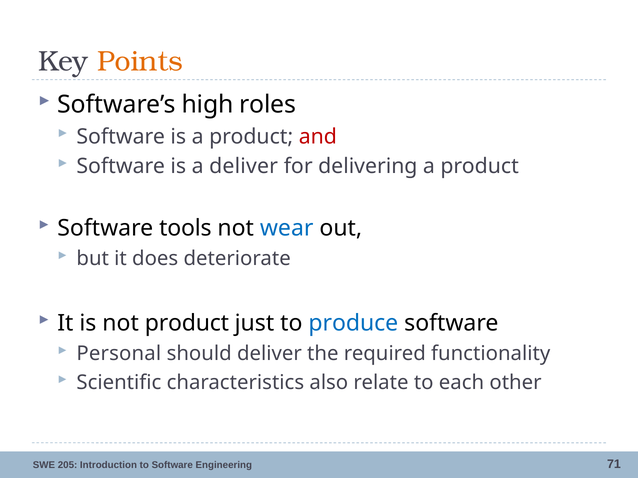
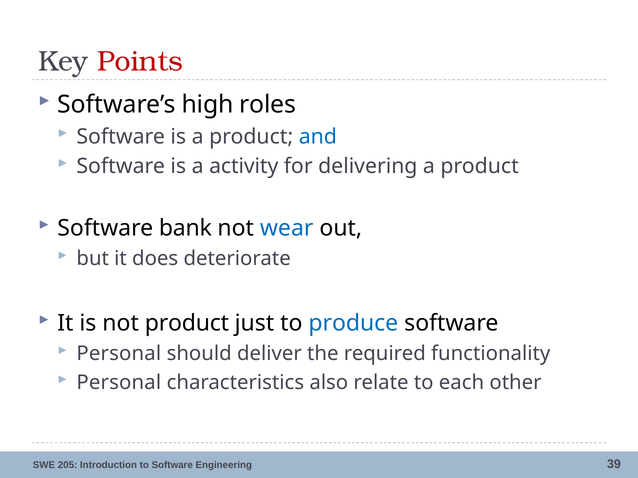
Points colour: orange -> red (140, 61)
and colour: red -> blue (318, 137)
a deliver: deliver -> activity (244, 167)
tools: tools -> bank (185, 229)
Scientific: Scientific -> Personal (119, 383)
71: 71 -> 39 (614, 464)
